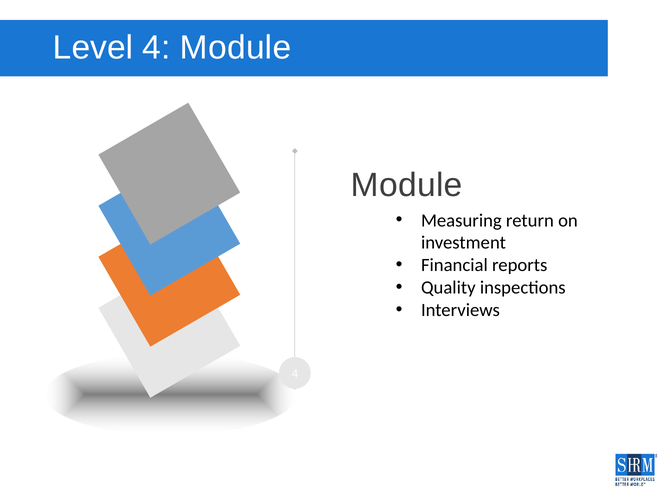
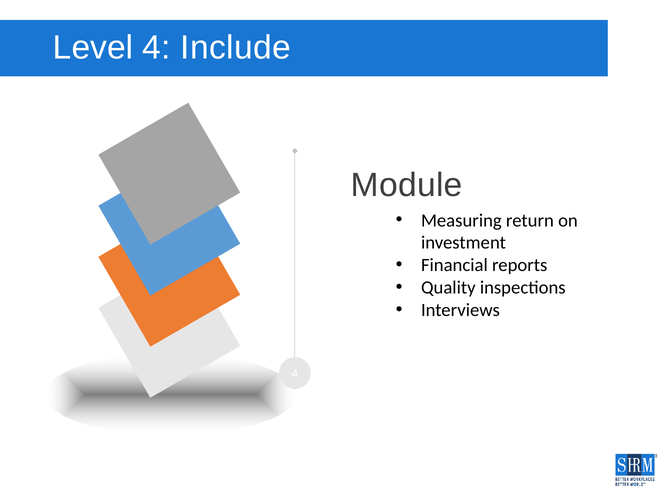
4 Module: Module -> Include (236, 48)
